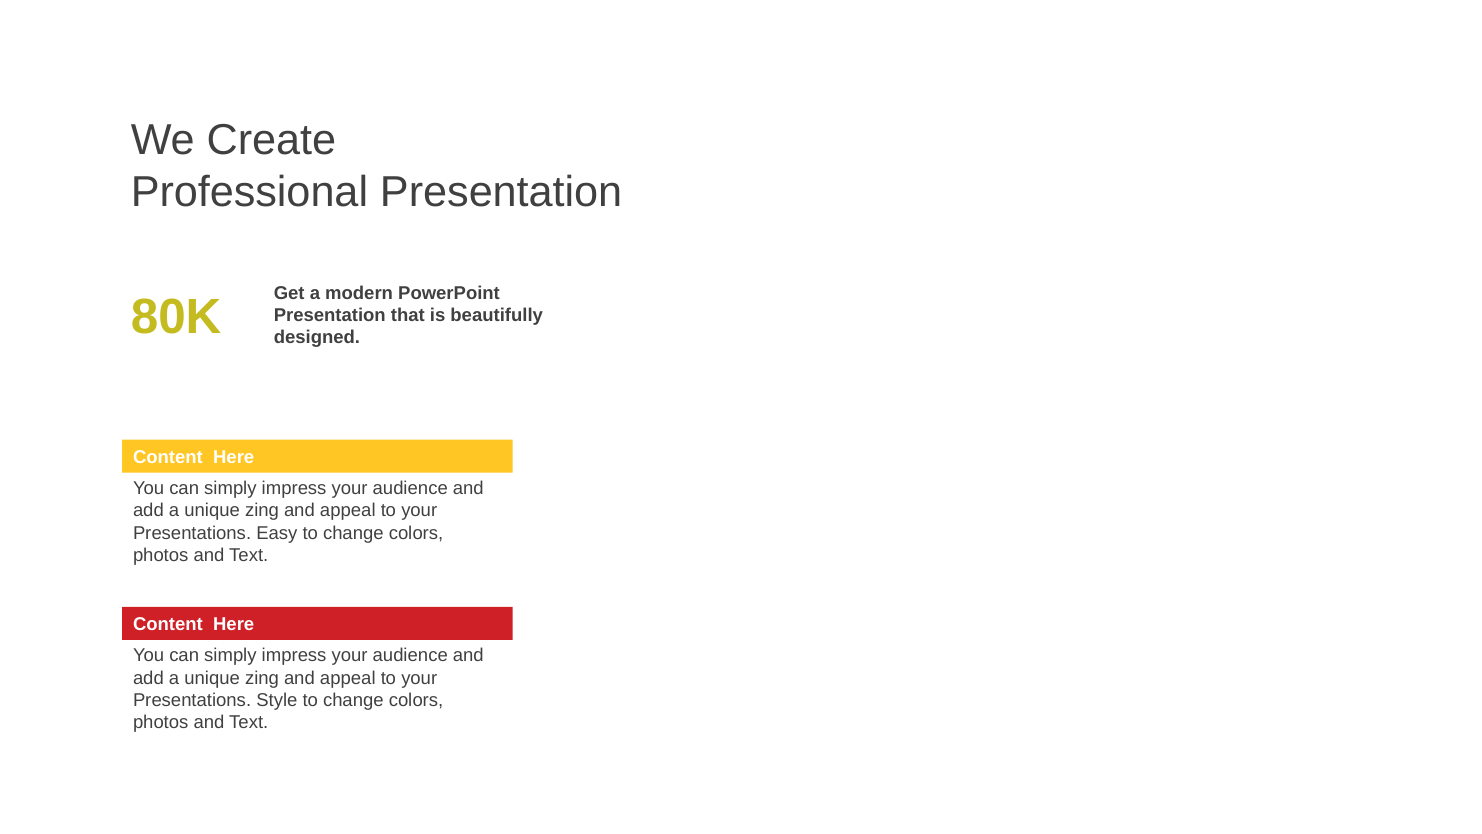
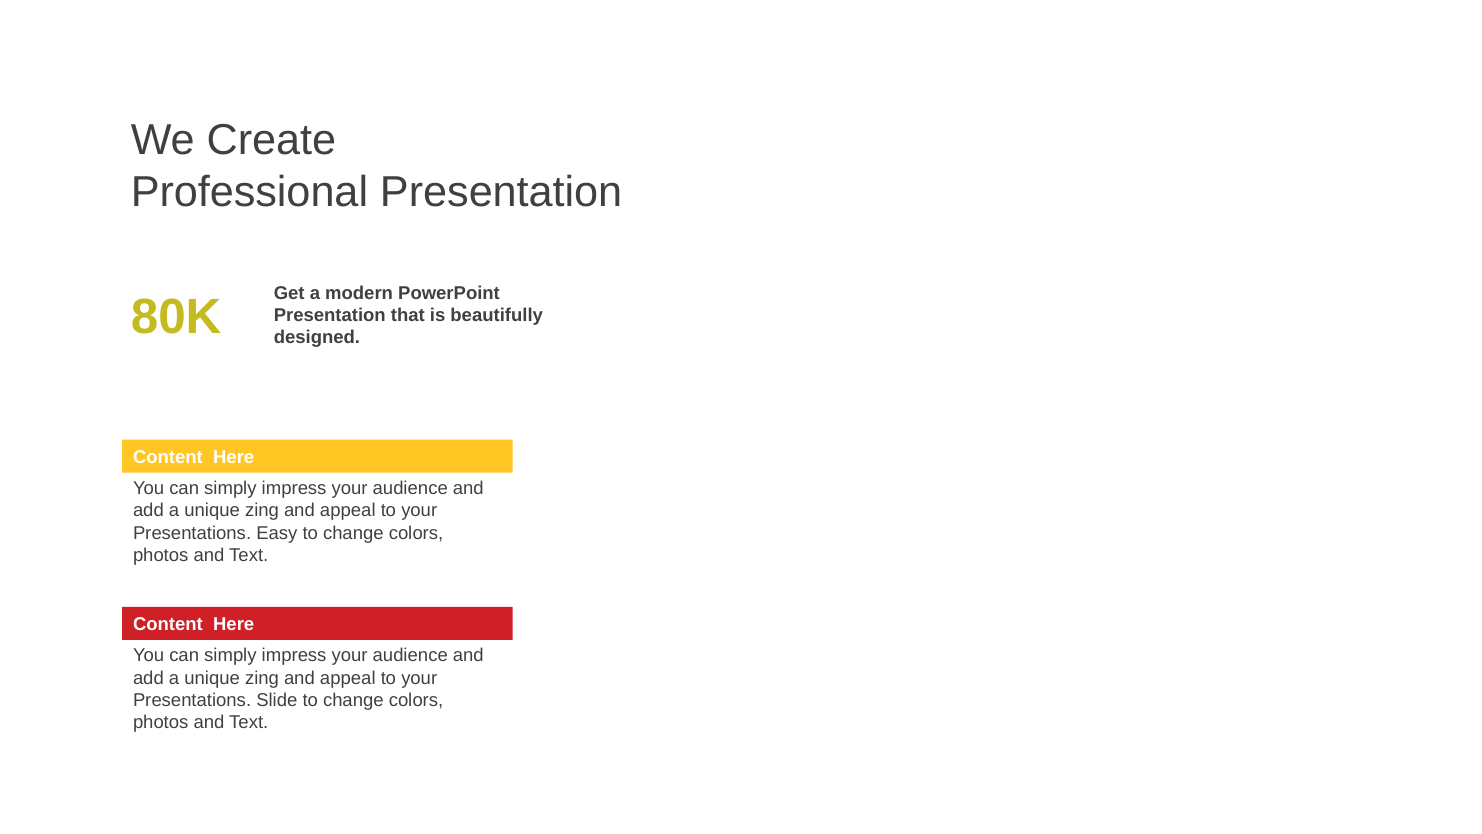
Style: Style -> Slide (277, 700)
